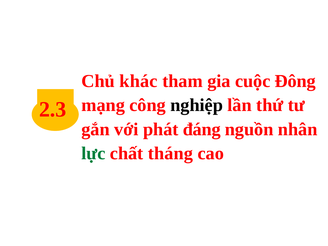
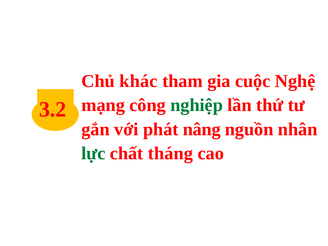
Đông: Đông -> Nghệ (295, 81)
nghiệp colour: black -> green (197, 105)
2.3: 2.3 -> 3.2 (53, 110)
đáng: đáng -> nâng (202, 129)
